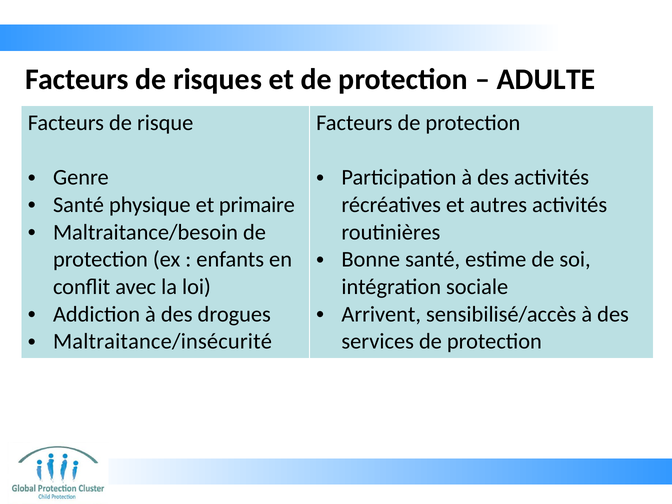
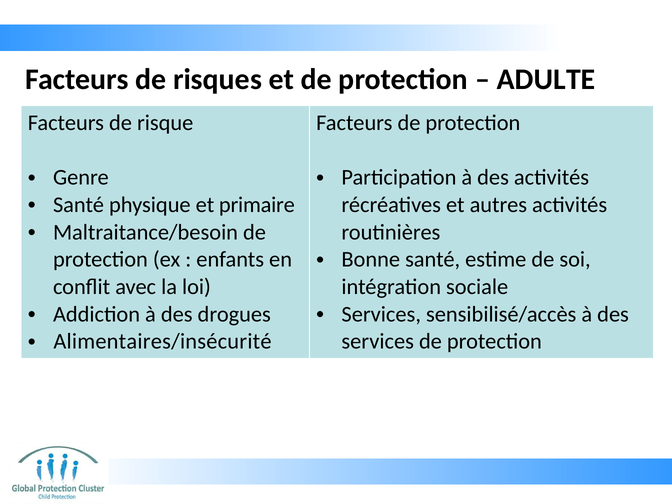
Arrivent: Arrivent -> Services (381, 314)
Maltraitance/insécurité: Maltraitance/insécurité -> Alimentaires/insécurité (162, 342)
